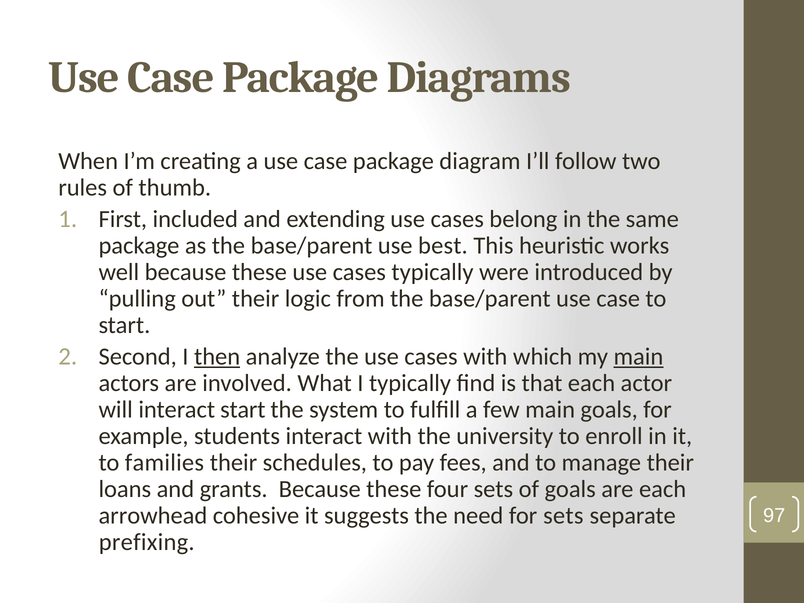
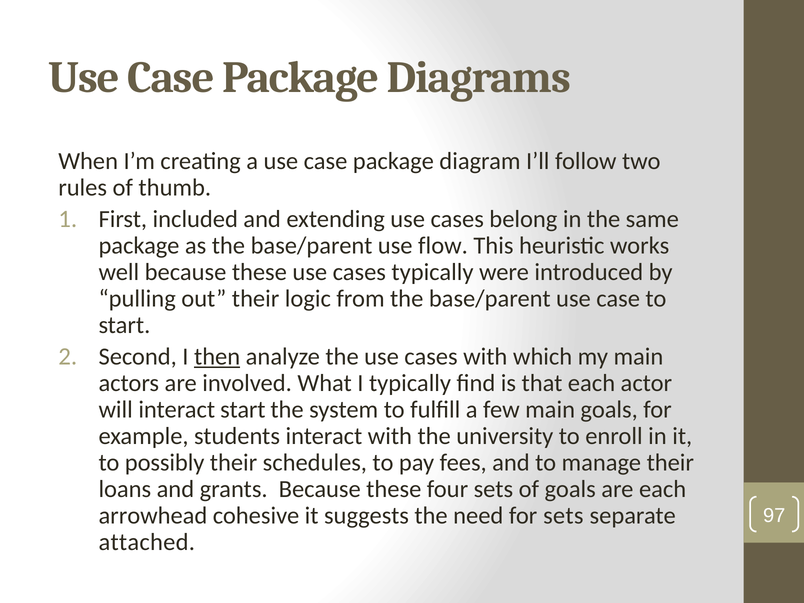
best: best -> flow (443, 246)
main underline: present -> none (638, 356)
families: families -> possibly (165, 463)
prefixing: prefixing -> attached (147, 542)
